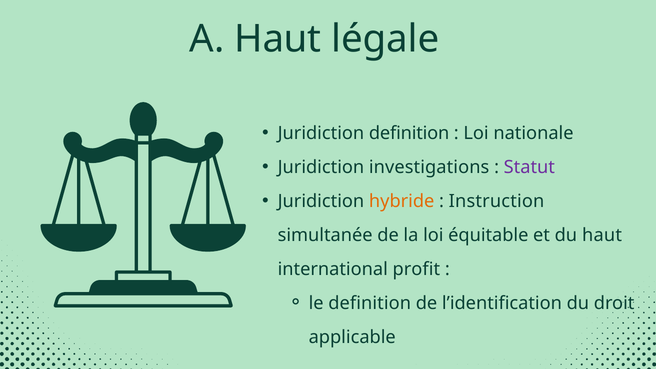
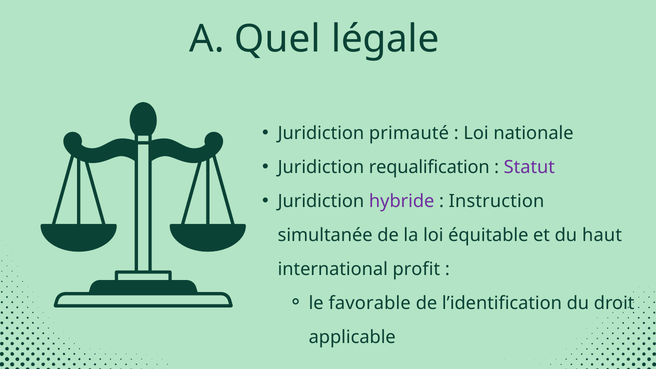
A Haut: Haut -> Quel (278, 39)
Juridiction definition: definition -> primauté (409, 133)
investigations: investigations -> requalification (429, 167)
hybride colour: orange -> purple (402, 201)
le definition: definition -> favorable (370, 303)
